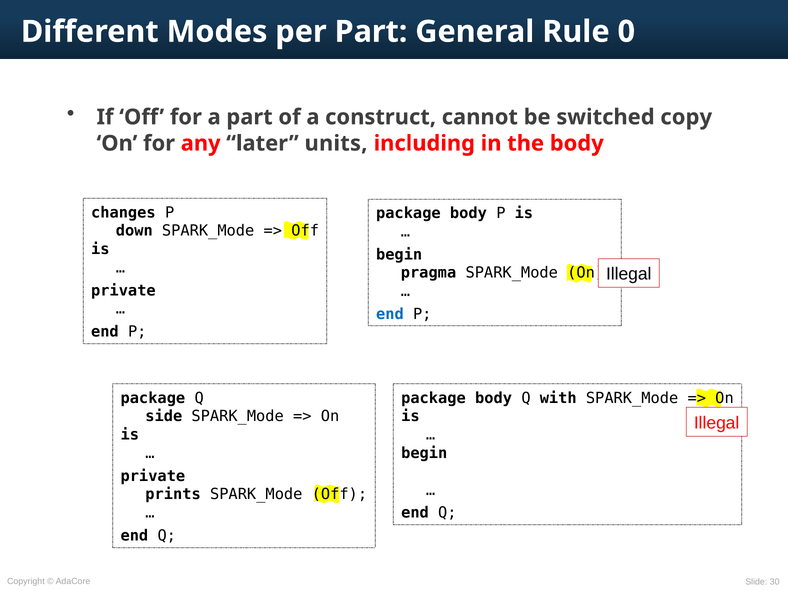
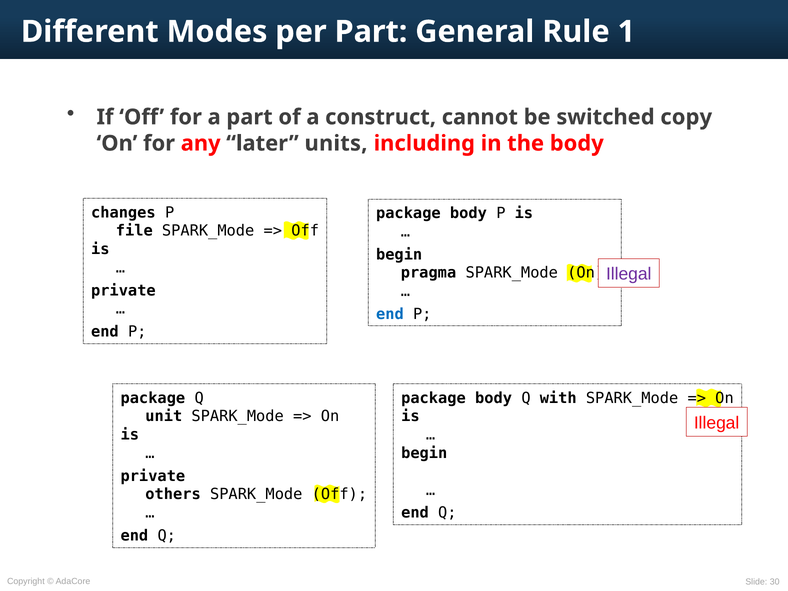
0: 0 -> 1 (626, 32)
down: down -> file (134, 231)
Illegal colour: black -> purple (629, 274)
side: side -> unit (164, 416)
prints: prints -> others (173, 494)
